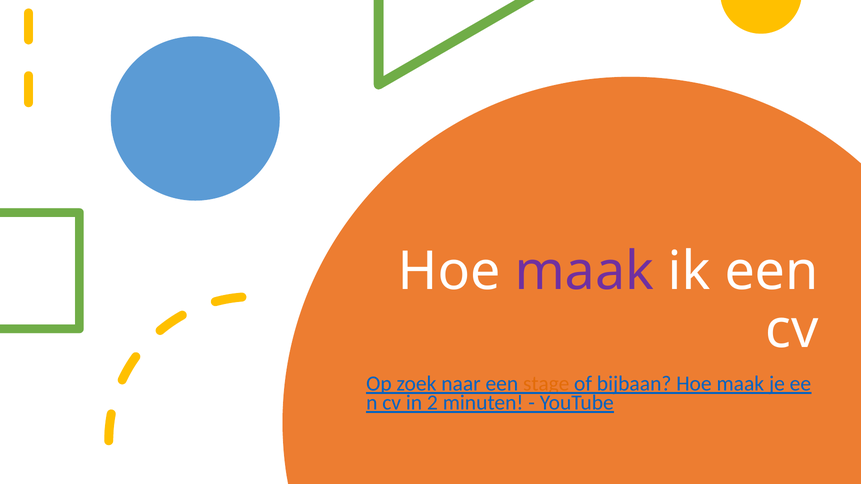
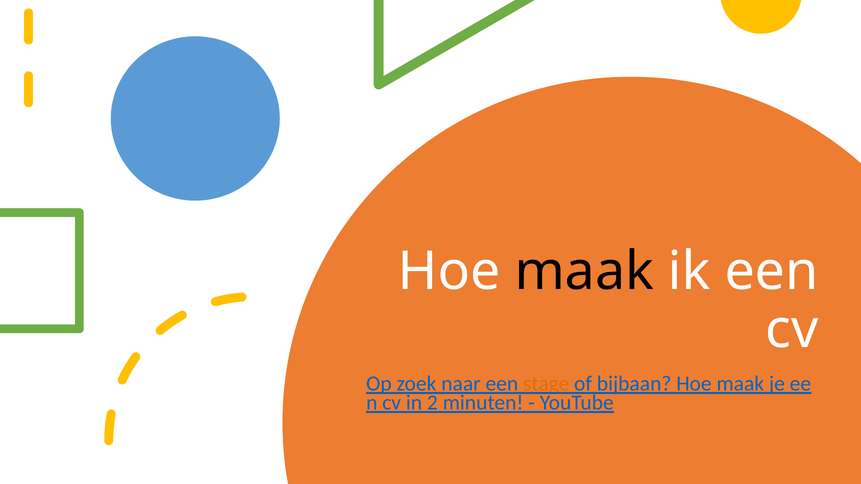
maak colour: purple -> black (584, 272)
